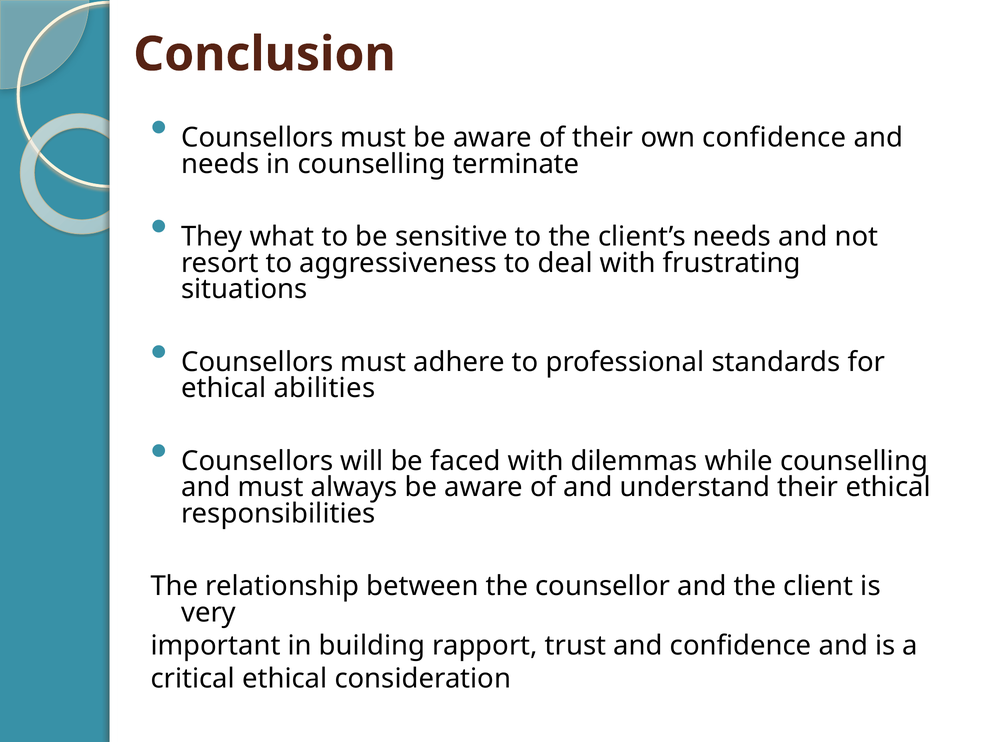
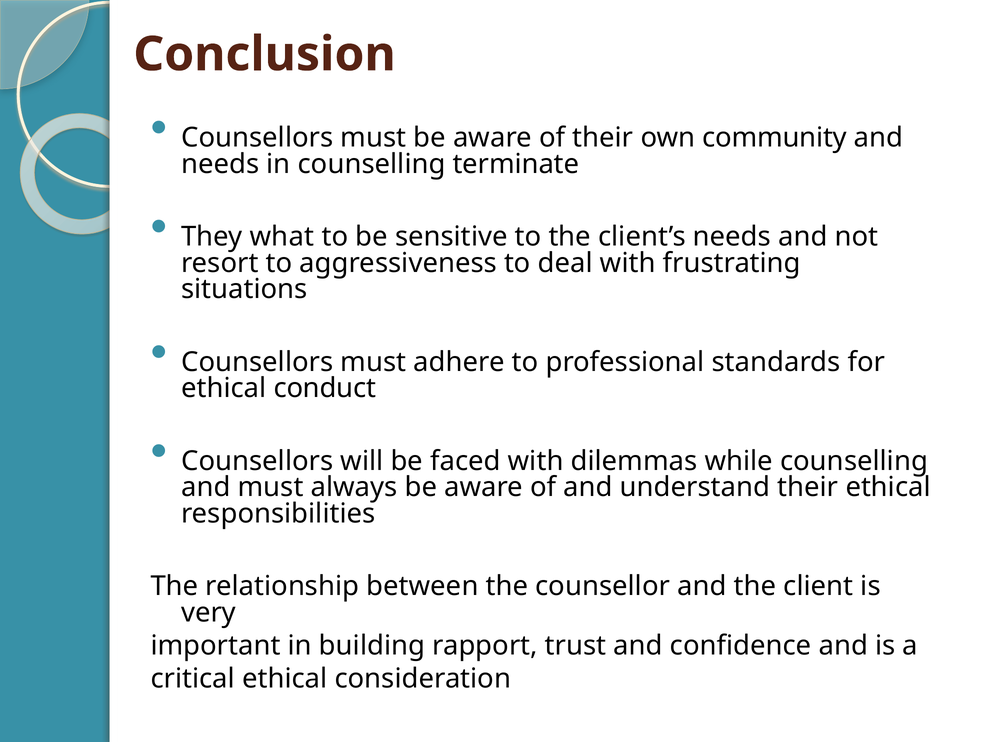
own confidence: confidence -> community (775, 138)
abilities: abilities -> conduct (325, 388)
